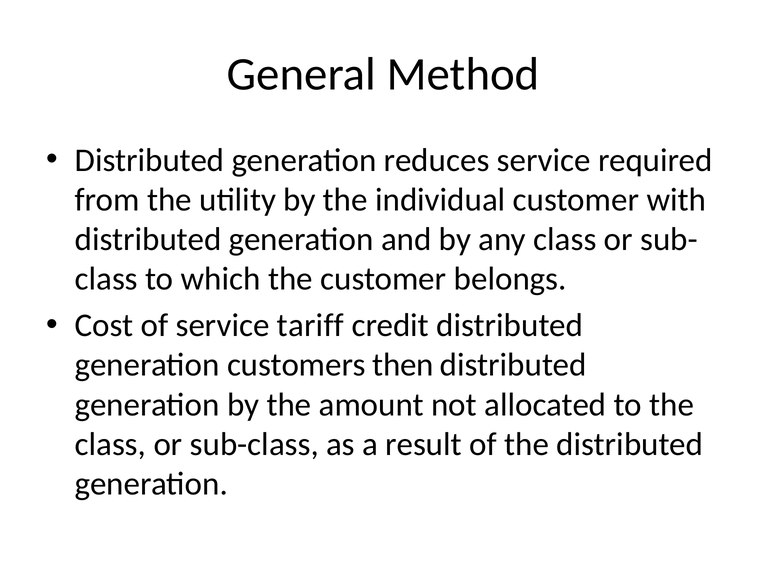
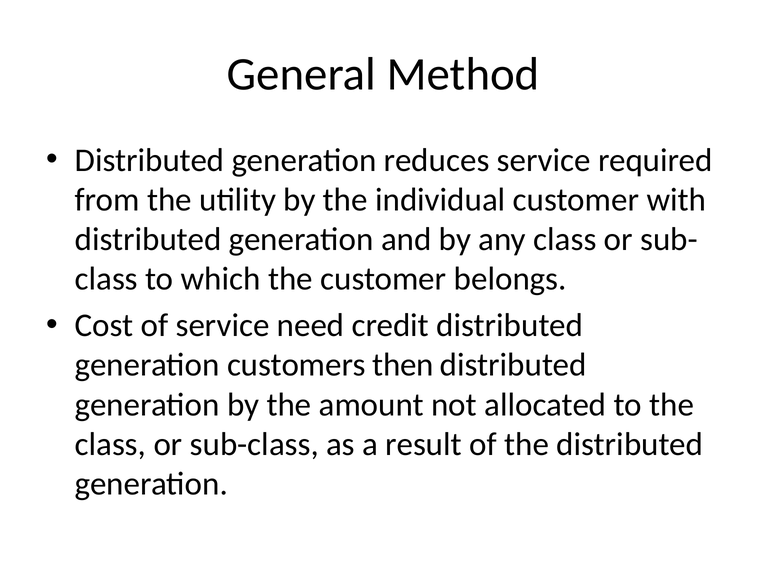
tariff: tariff -> need (311, 326)
